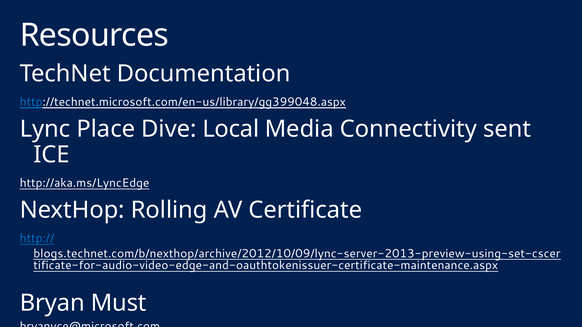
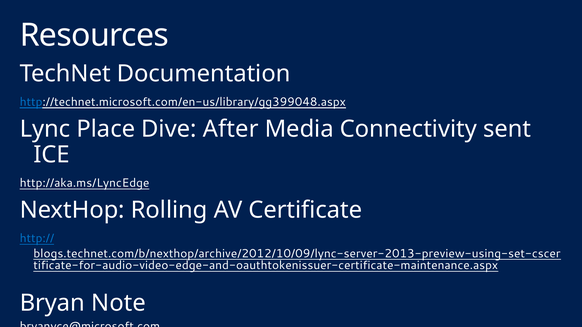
Local: Local -> After (231, 129)
Must: Must -> Note (119, 303)
